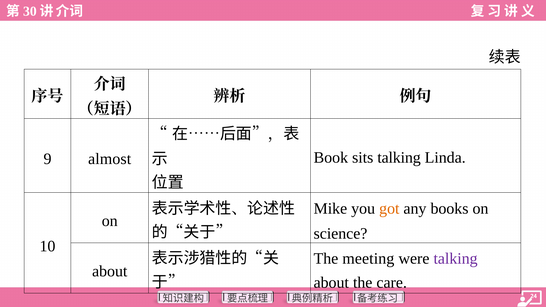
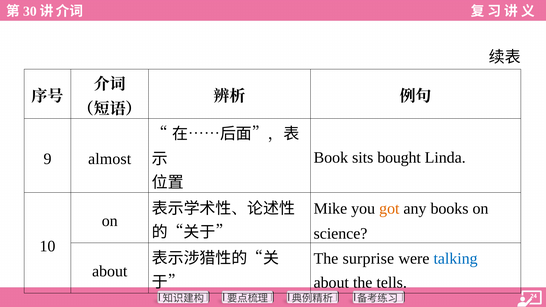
sits talking: talking -> bought (399, 158)
meeting: meeting -> surprise (368, 259)
talking colour: purple -> blue (456, 259)
care: care -> tells (392, 283)
